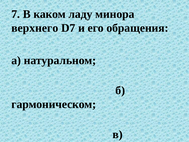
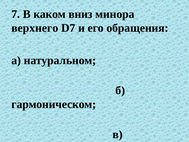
ладу: ладу -> вниз (80, 14)
